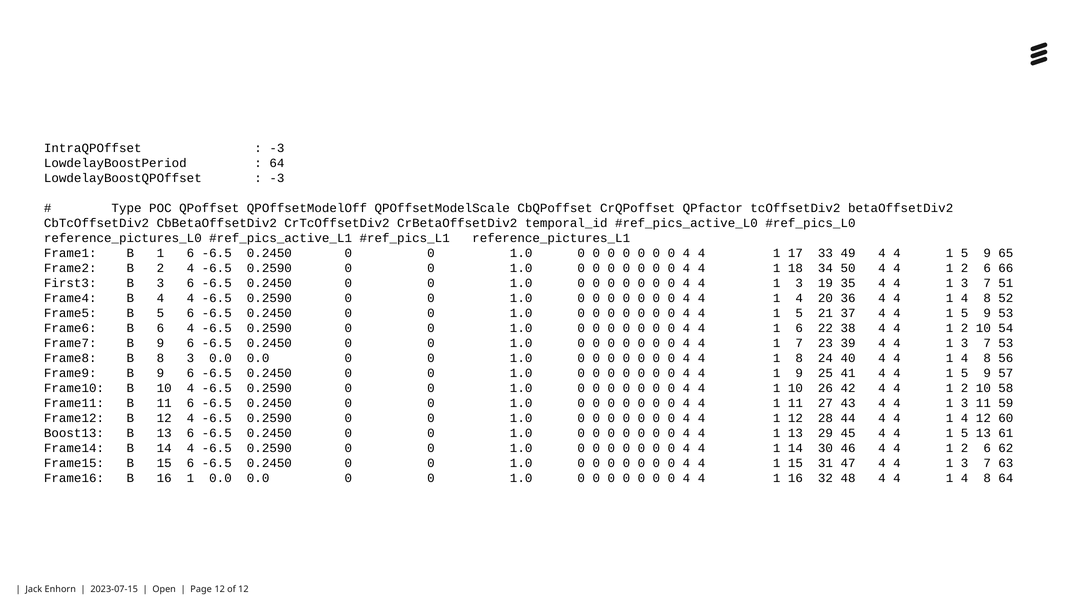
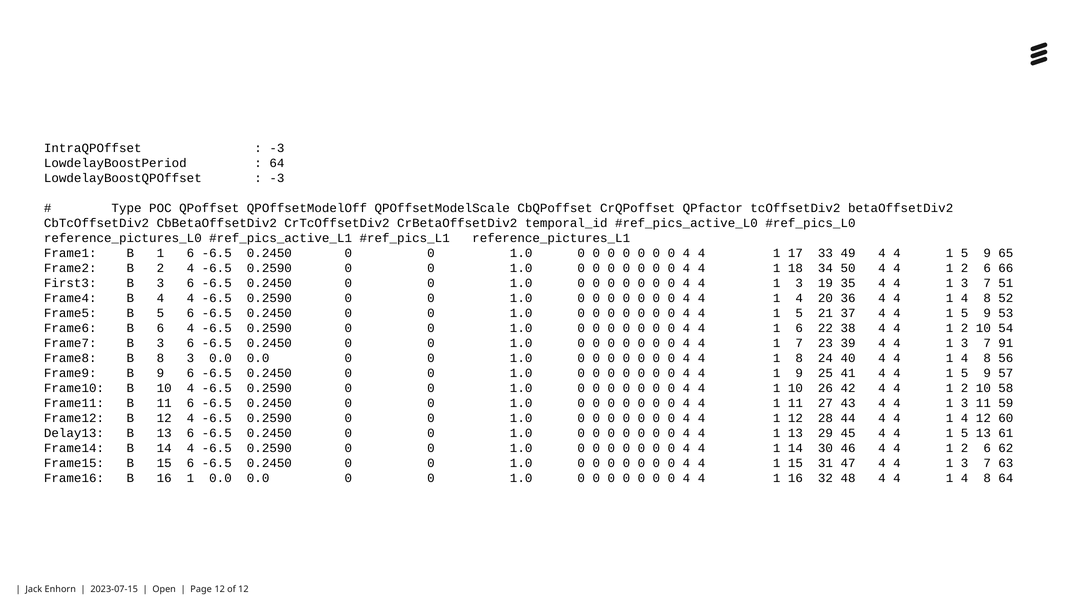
Frame7 B 9: 9 -> 3 (160, 343)
7 53: 53 -> 91 (1006, 343)
Boost13: Boost13 -> Delay13 (74, 433)
